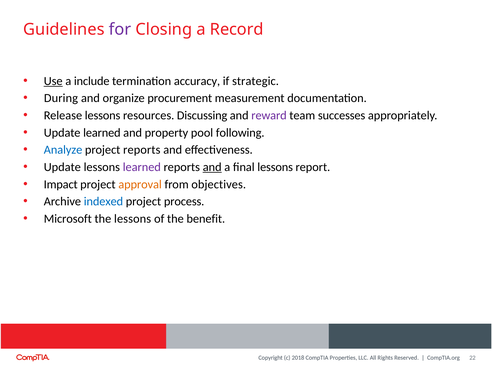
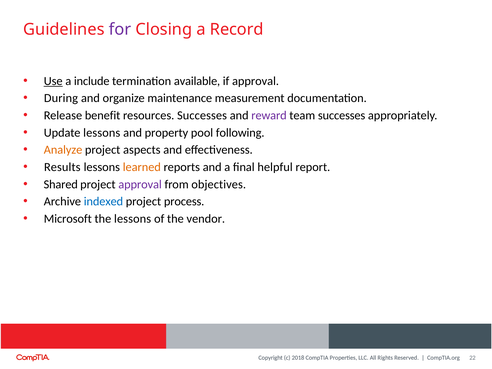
accuracy: accuracy -> available (197, 81)
if strategic: strategic -> approval (256, 81)
procurement: procurement -> maintenance (180, 98)
Release lessons: lessons -> benefit (103, 115)
resources Discussing: Discussing -> Successes (202, 115)
Update learned: learned -> lessons (102, 133)
Analyze colour: blue -> orange (63, 150)
project reports: reports -> aspects (142, 150)
Update: Update -> Results (62, 167)
learned colour: purple -> orange (142, 167)
and underline: present -> none (212, 167)
final lessons: lessons -> helpful (275, 167)
Impact: Impact -> Shared (61, 184)
approval colour: orange -> purple (140, 184)
benefit: benefit -> vendor (206, 219)
